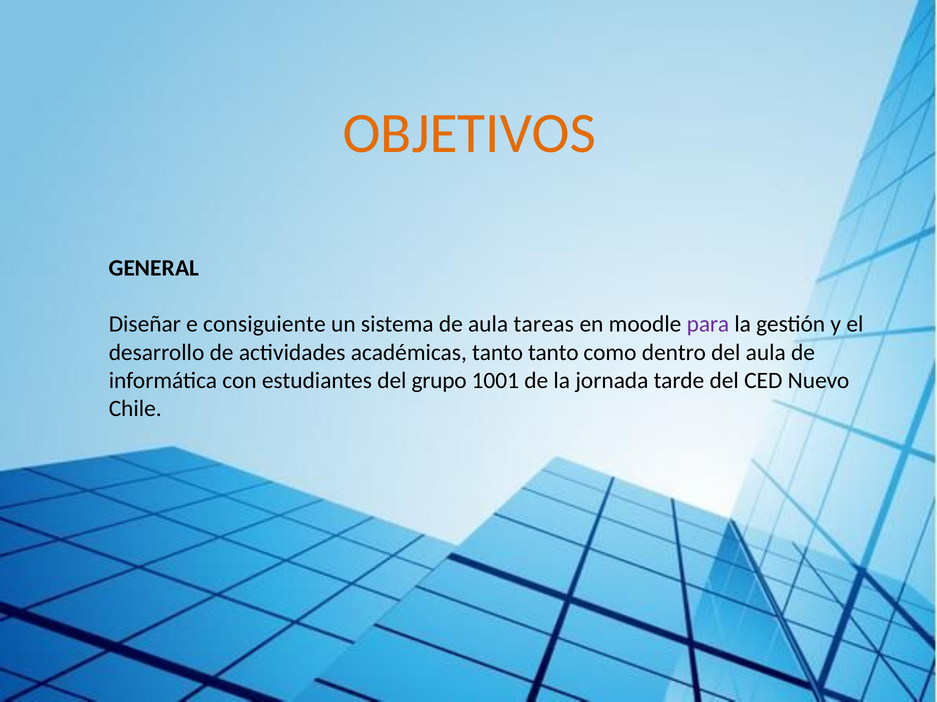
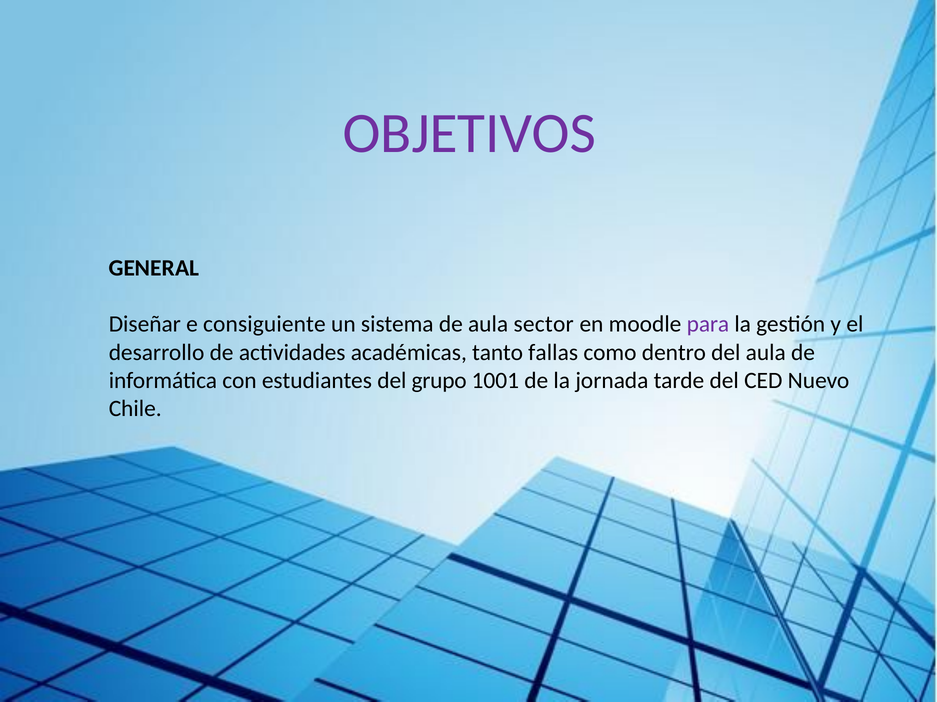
OBJETIVOS colour: orange -> purple (469, 134)
tareas: tareas -> sector (544, 325)
tanto tanto: tanto -> fallas (553, 353)
